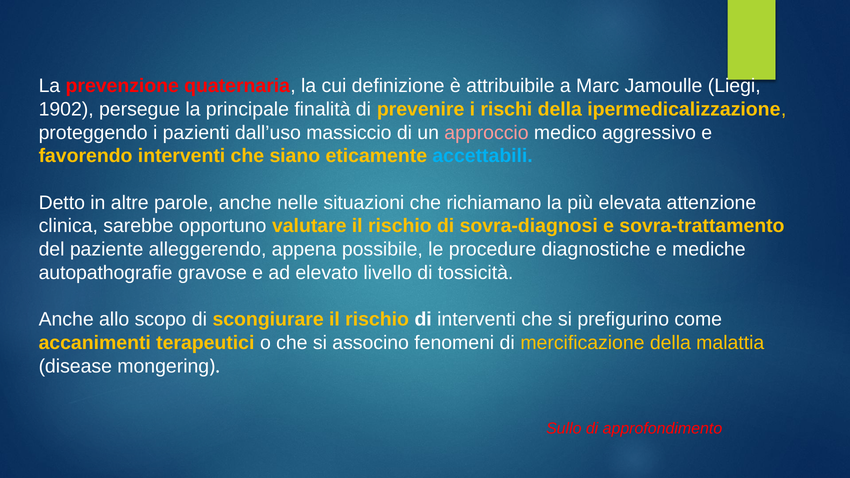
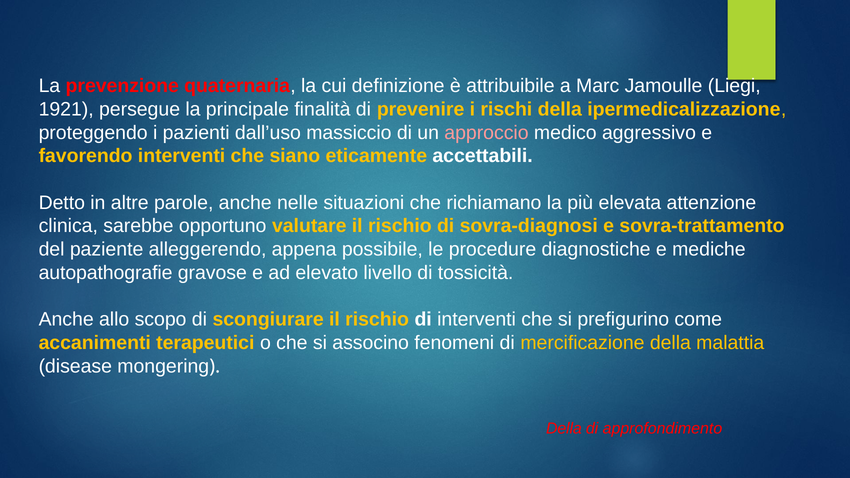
1902: 1902 -> 1921 (66, 109)
accettabili colour: light blue -> white (483, 156)
Sullo: Sullo -> Della (564, 428)
